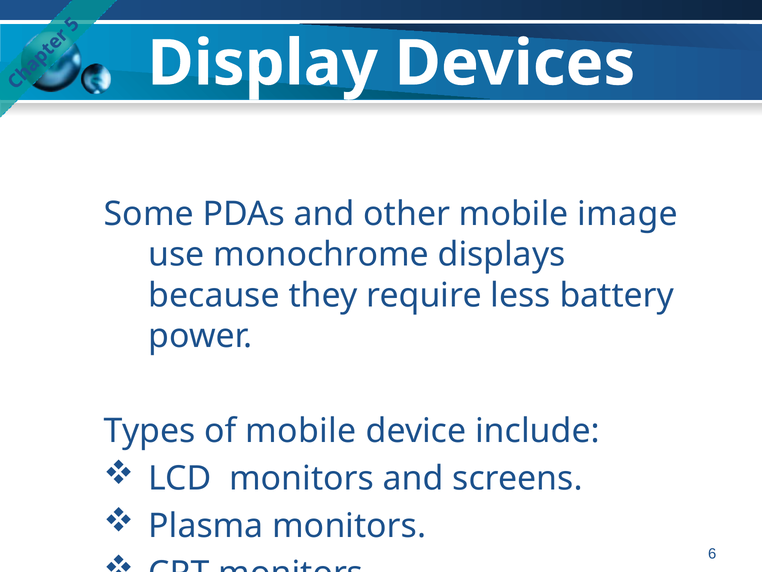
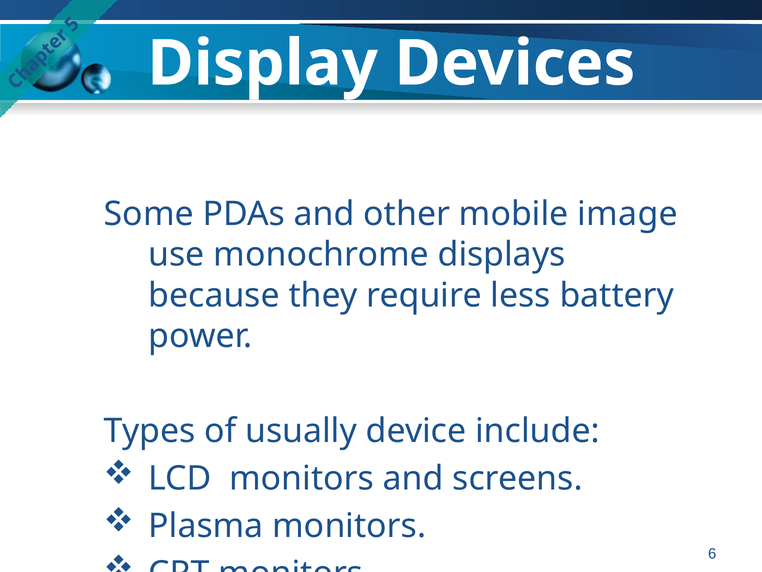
of mobile: mobile -> usually (301, 431)
